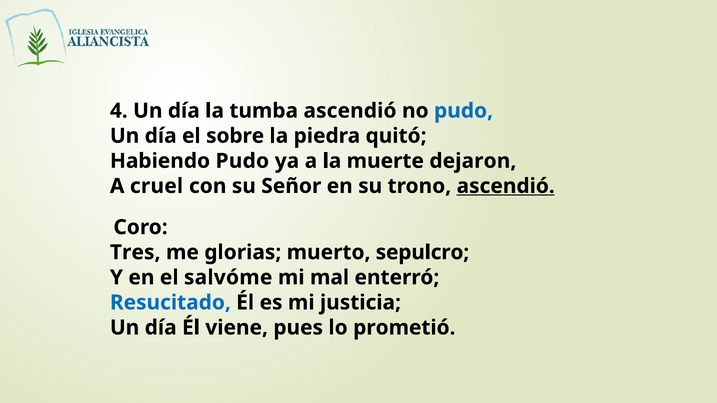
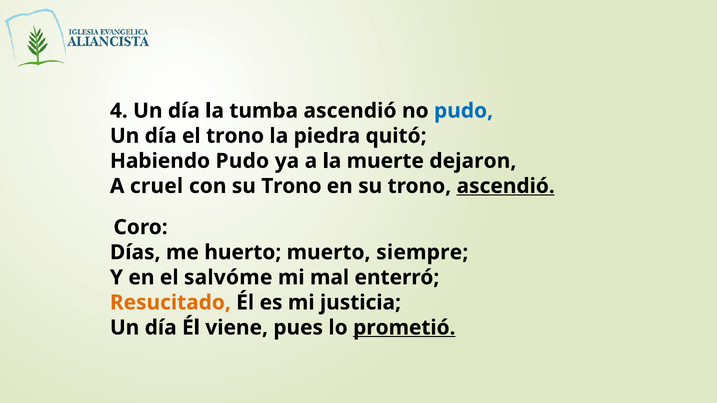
el sobre: sobre -> trono (235, 136)
con su Señor: Señor -> Trono (291, 186)
Tres: Tres -> Días (135, 253)
glorias: glorias -> huerto (243, 253)
sepulcro: sepulcro -> siempre (422, 253)
Resucitado colour: blue -> orange (170, 303)
prometió underline: none -> present (404, 328)
